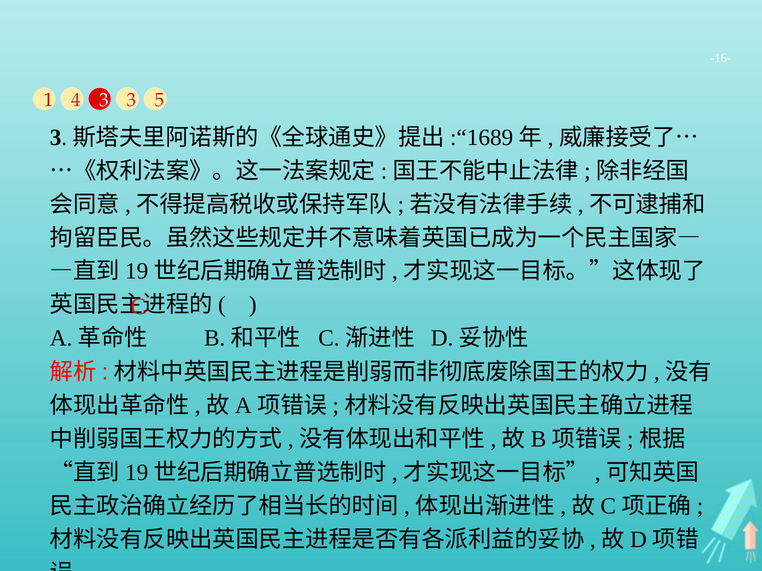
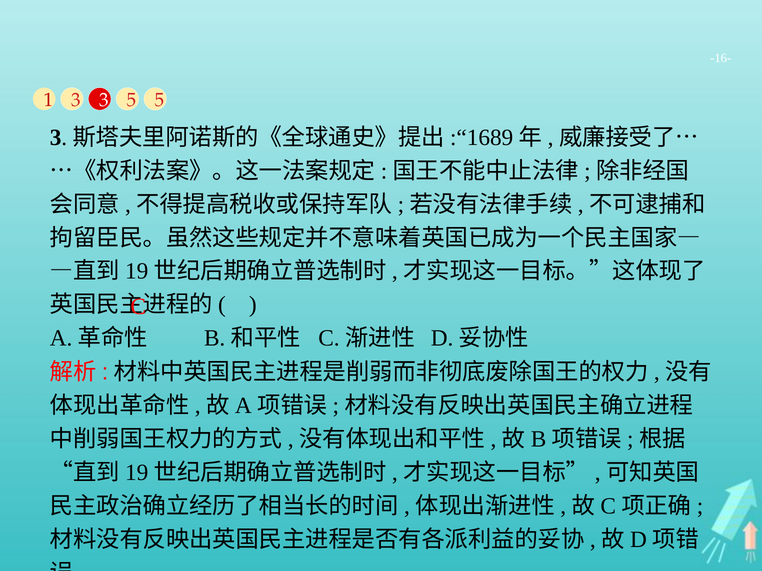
1 4: 4 -> 3 (76, 100)
3 3: 3 -> 5 (132, 100)
